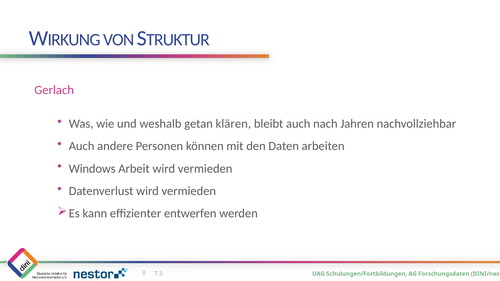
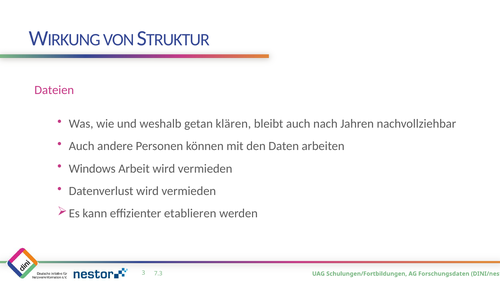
Gerlach: Gerlach -> Dateien (54, 90)
entwerfen: entwerfen -> etablieren (190, 214)
